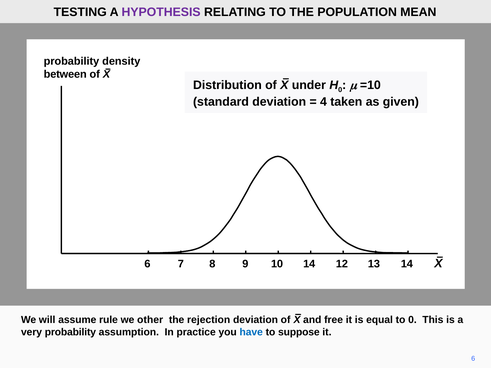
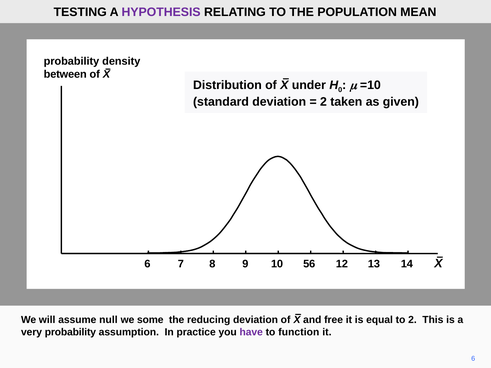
4: 4 -> 2 (323, 102)
10 14: 14 -> 56 (309, 264)
rule: rule -> null (108, 320)
other: other -> some (150, 320)
rejection: rejection -> reducing (209, 320)
to 0: 0 -> 2 (412, 320)
have colour: blue -> purple (251, 332)
suppose: suppose -> function (299, 332)
